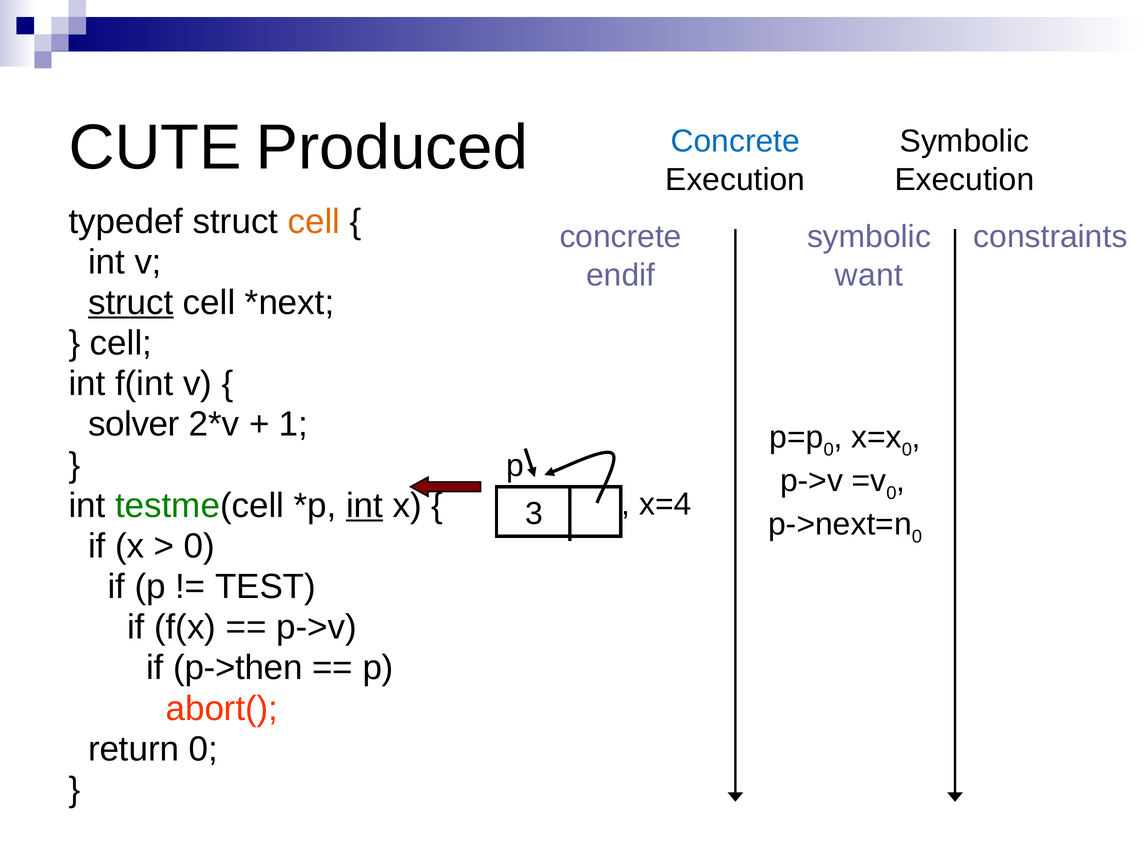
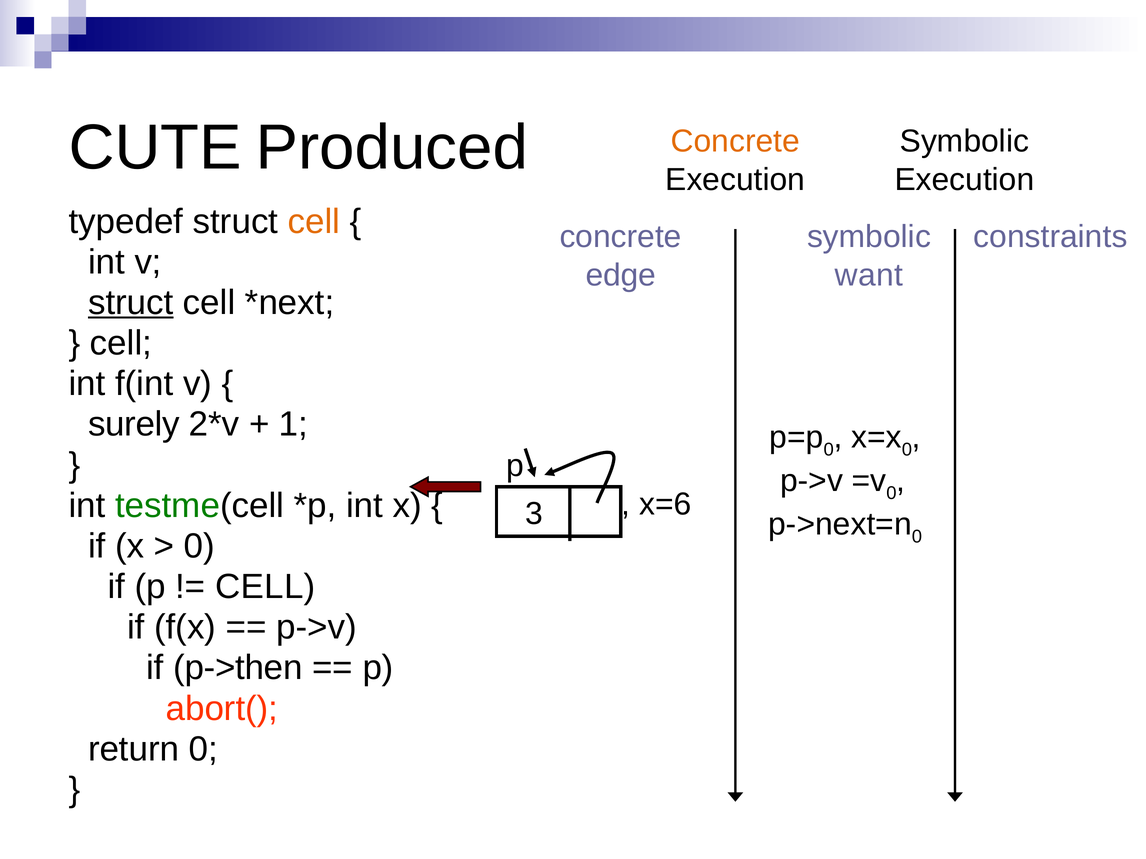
Concrete colour: blue -> orange (735, 142)
endif: endif -> edge (621, 275)
solver: solver -> surely (134, 425)
int underline: present -> none (365, 506)
x=4: x=4 -> x=6 (665, 504)
TEST: TEST -> CELL (265, 587)
